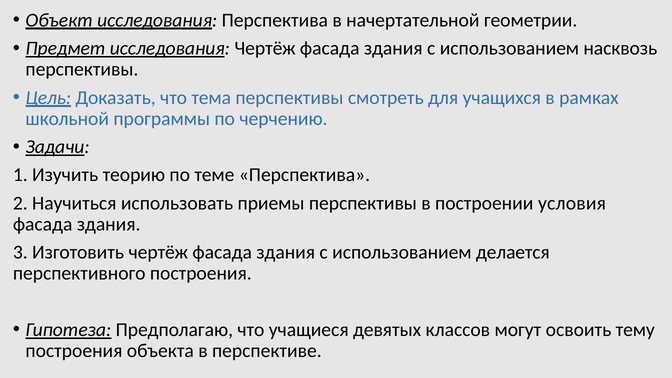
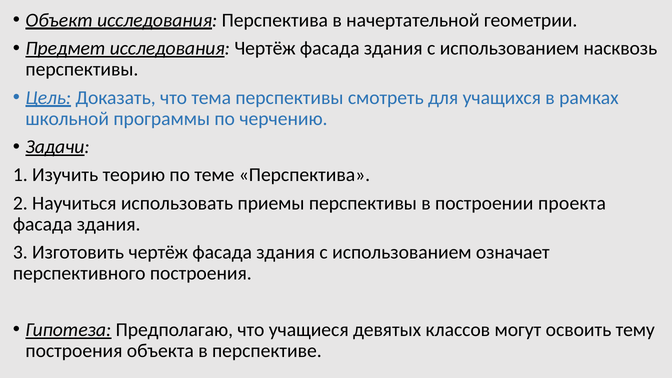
условия: условия -> проекта (572, 203)
делается: делается -> означает (513, 252)
